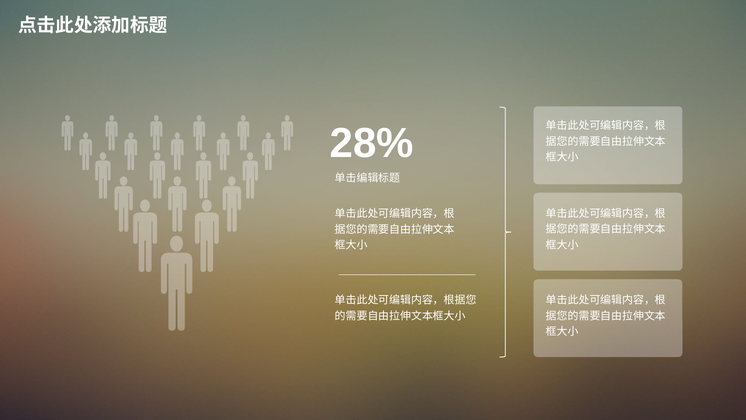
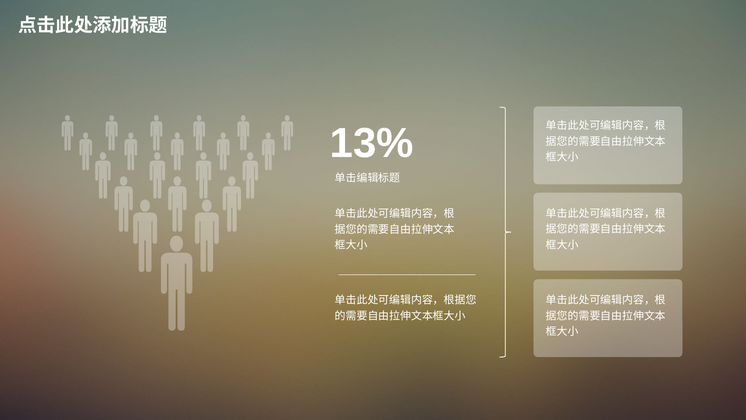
28%: 28% -> 13% (372, 143)
